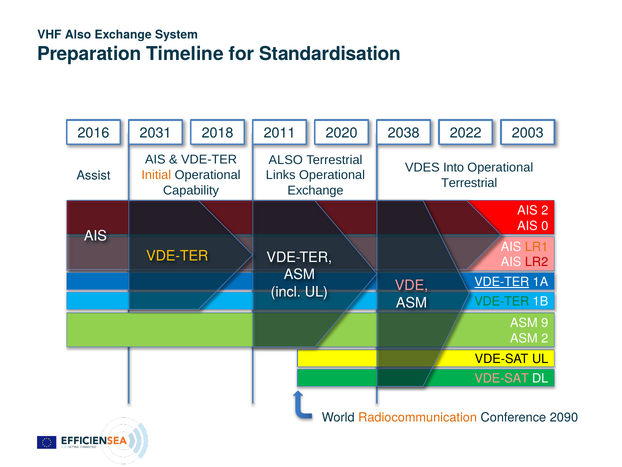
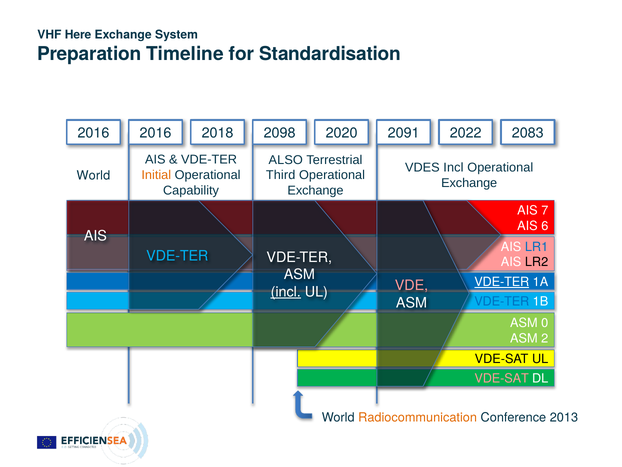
VHF Also: Also -> Here (78, 35)
2016 2031: 2031 -> 2016 (156, 133)
2011: 2011 -> 2098 (280, 133)
2038: 2038 -> 2091 (404, 133)
2003: 2003 -> 2083 (528, 133)
VDES Into: Into -> Incl (453, 167)
Links: Links -> Third (281, 175)
Assist: Assist -> World (93, 175)
Terrestrial: Terrestrial -> Exchange (469, 183)
AIS 2: 2 -> 7 (545, 210)
0: 0 -> 6 (545, 226)
LR1 colour: orange -> blue (537, 247)
VDE-TER colour: yellow -> light blue (177, 256)
LR2 colour: red -> black (537, 262)
incl underline: none -> present (286, 292)
VDE-TER colour: green -> blue (502, 301)
9: 9 -> 0 (545, 323)
2090: 2090 -> 2013 (564, 417)
